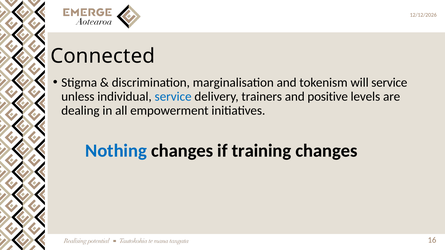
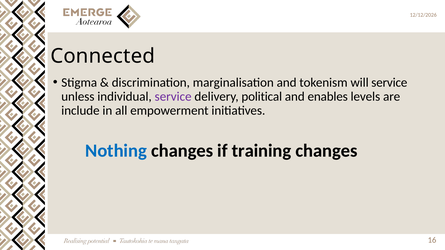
service colour: blue -> purple (173, 97)
trainers: trainers -> political (262, 97)
positive: positive -> enables (328, 97)
dealing: dealing -> include (80, 111)
